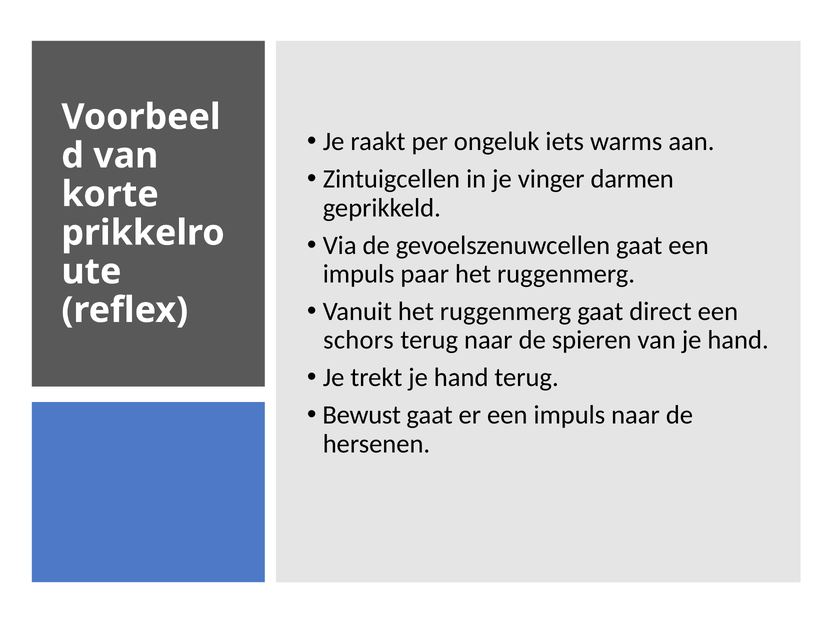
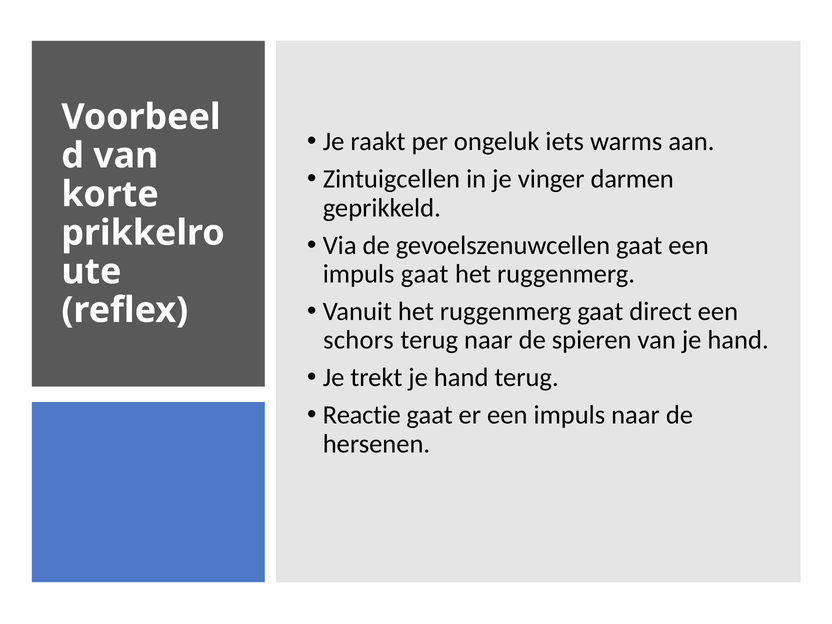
impuls paar: paar -> gaat (425, 274)
Bewust: Bewust -> Reactie (362, 415)
